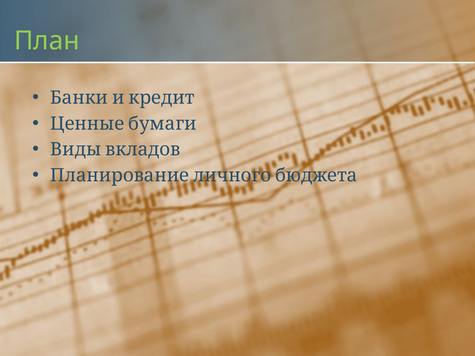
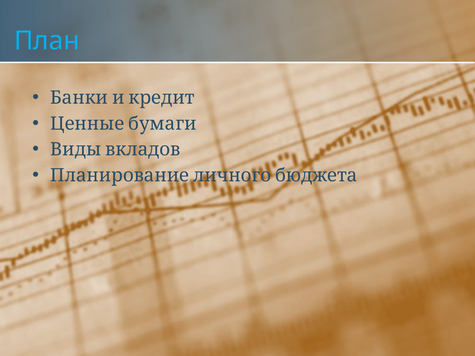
План colour: light green -> light blue (47, 41)
